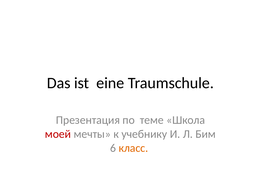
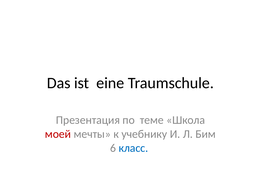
класс colour: orange -> blue (133, 148)
